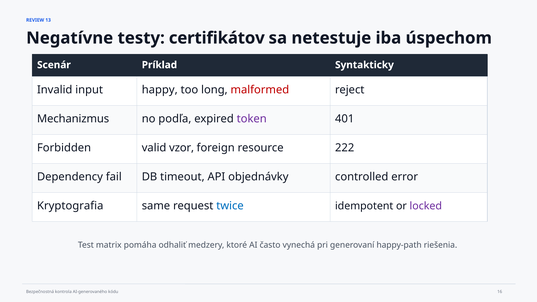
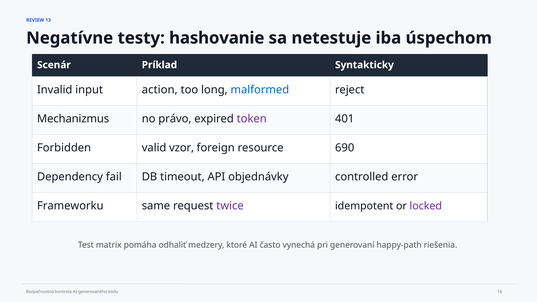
certifikátov: certifikátov -> hashovanie (217, 38)
happy: happy -> action (160, 90)
malformed colour: red -> blue (260, 90)
podľa: podľa -> právo (175, 119)
222: 222 -> 690 (345, 148)
Kryptografia: Kryptografia -> Frameworku (70, 206)
twice colour: blue -> purple (230, 206)
